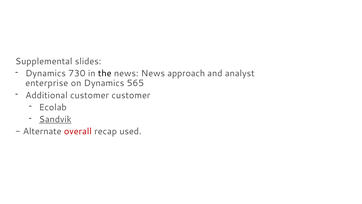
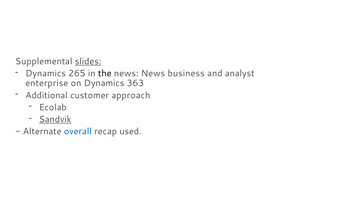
slides underline: none -> present (88, 61)
730: 730 -> 265 (77, 73)
approach: approach -> business (186, 73)
565: 565 -> 363 (135, 83)
customer customer: customer -> approach (131, 95)
overall colour: red -> blue (78, 131)
